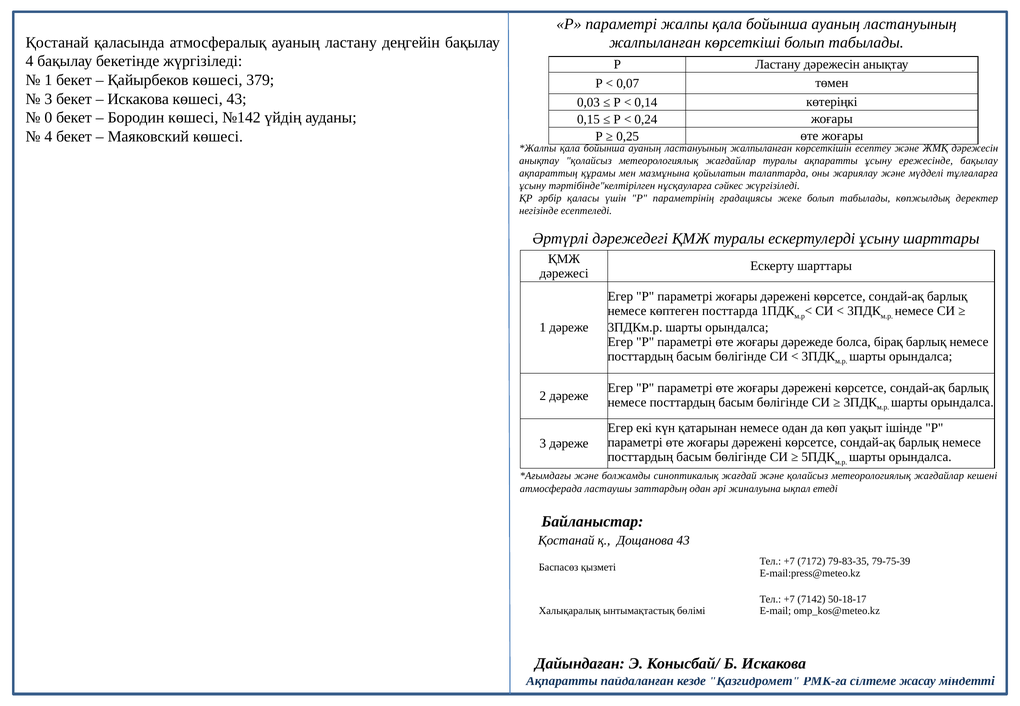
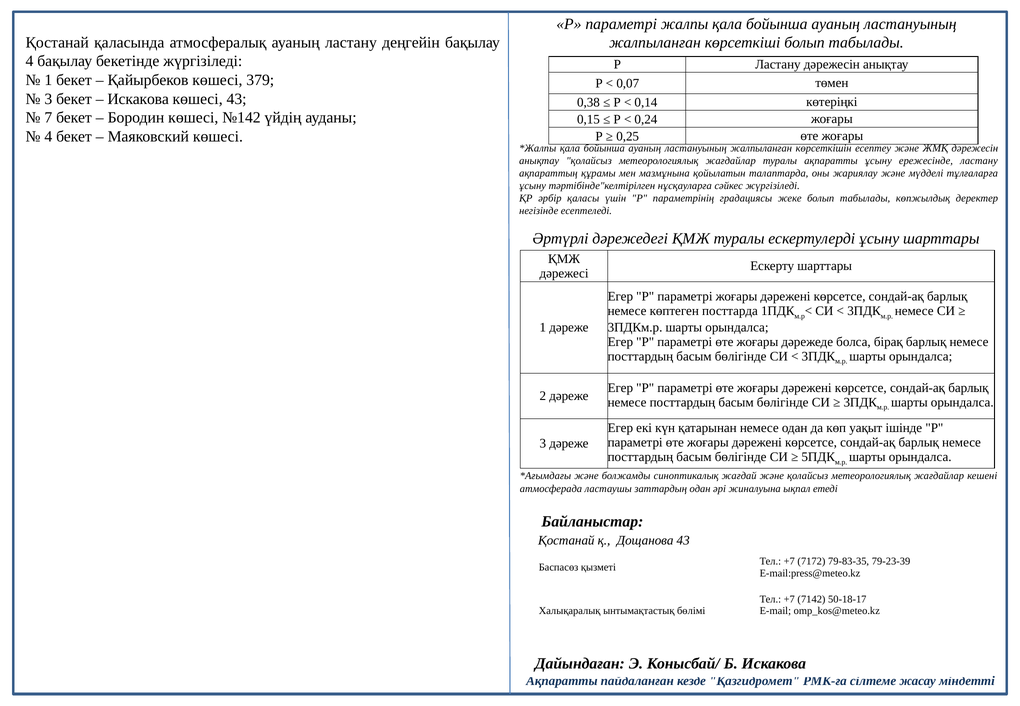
0,03: 0,03 -> 0,38 (588, 103)
0: 0 -> 7 (48, 118)
ережесінде бақылау: бақылау -> ластану (979, 161)
79-75-39: 79-75-39 -> 79-23-39 (891, 562)
